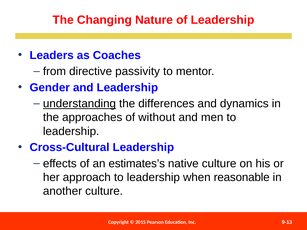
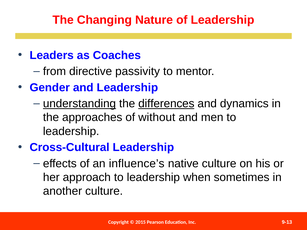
differences underline: none -> present (166, 104)
estimates’s: estimates’s -> influence’s (137, 164)
reasonable: reasonable -> sometimes (242, 177)
